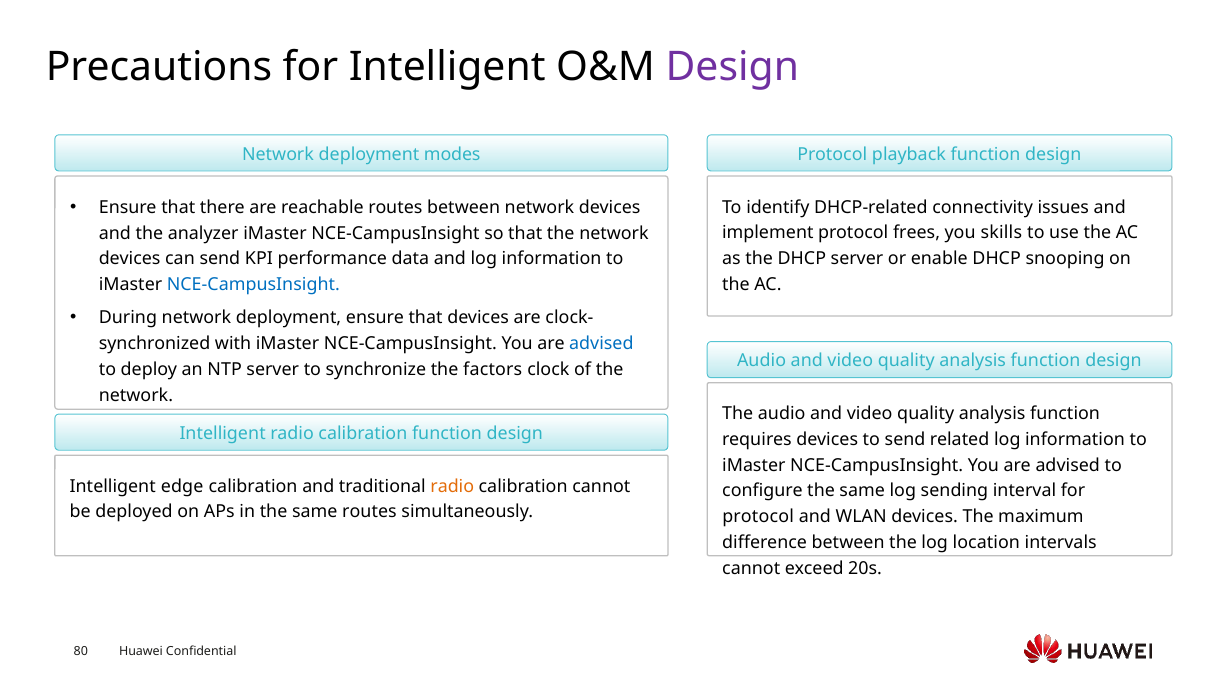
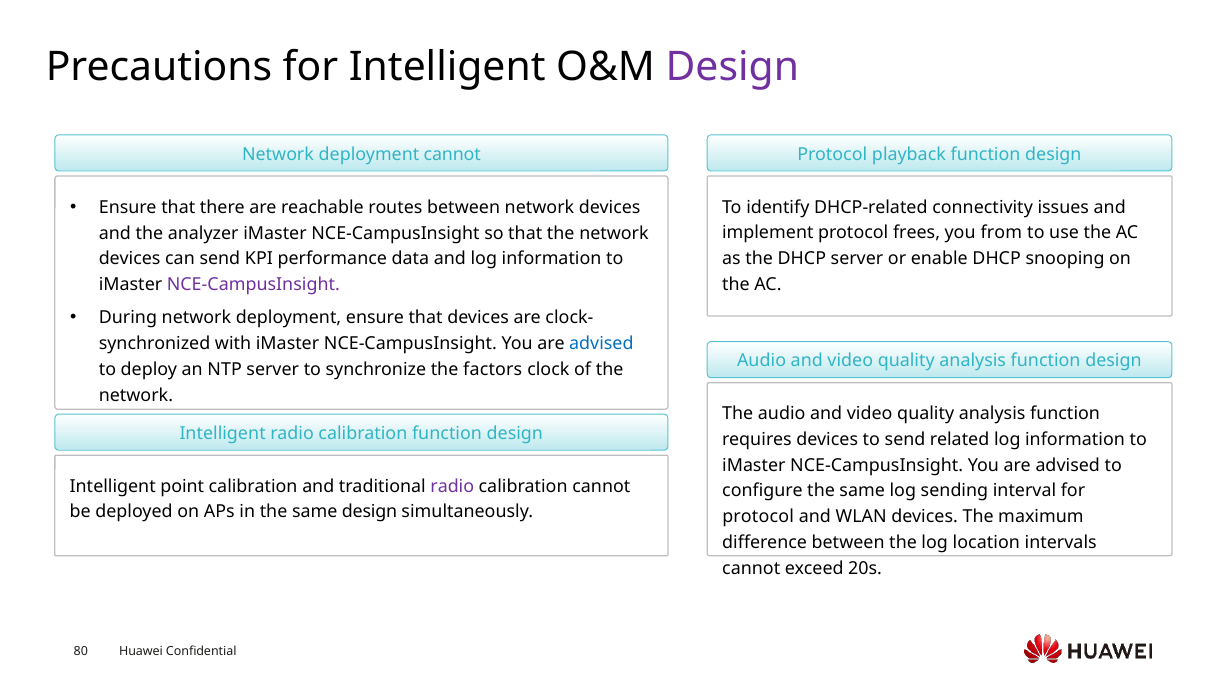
deployment modes: modes -> cannot (452, 154)
skills: skills -> from (1001, 233)
NCE-CampusInsight colour: blue -> purple (253, 285)
edge: edge -> point (182, 486)
radio colour: orange -> purple (452, 486)
same routes: routes -> design (370, 512)
